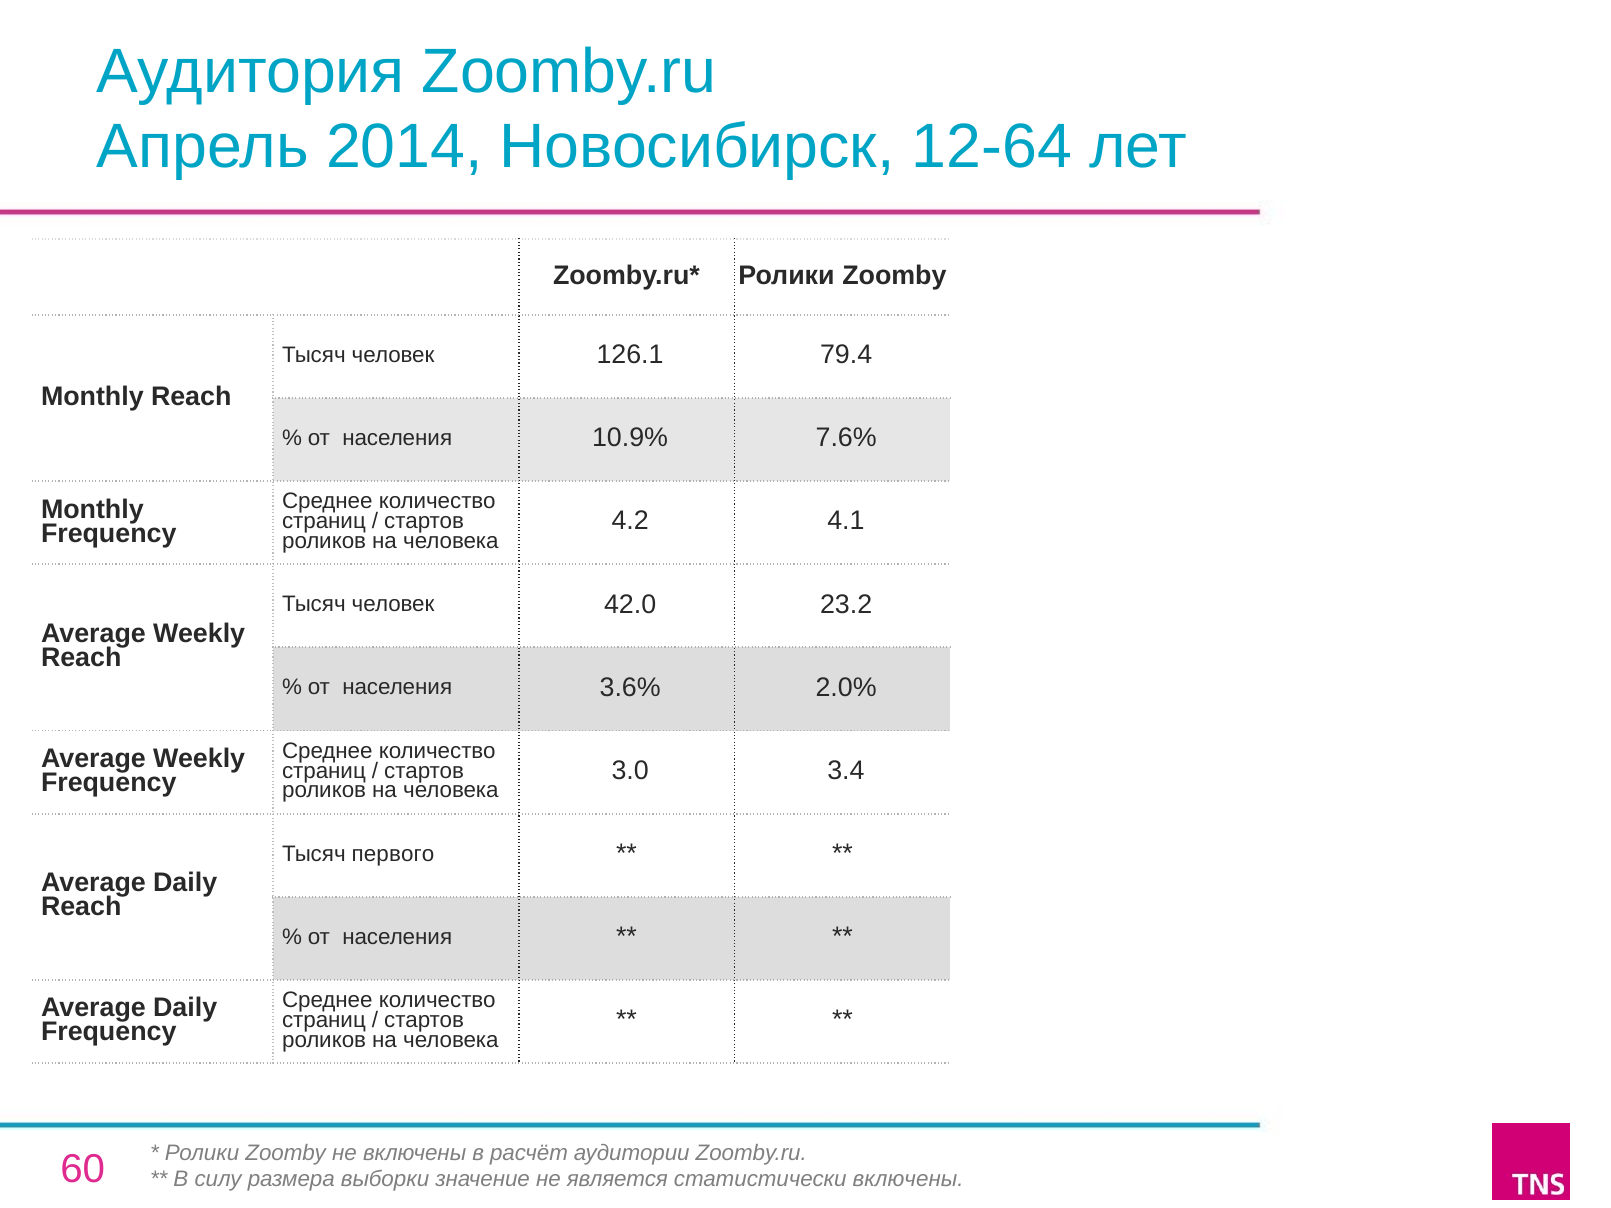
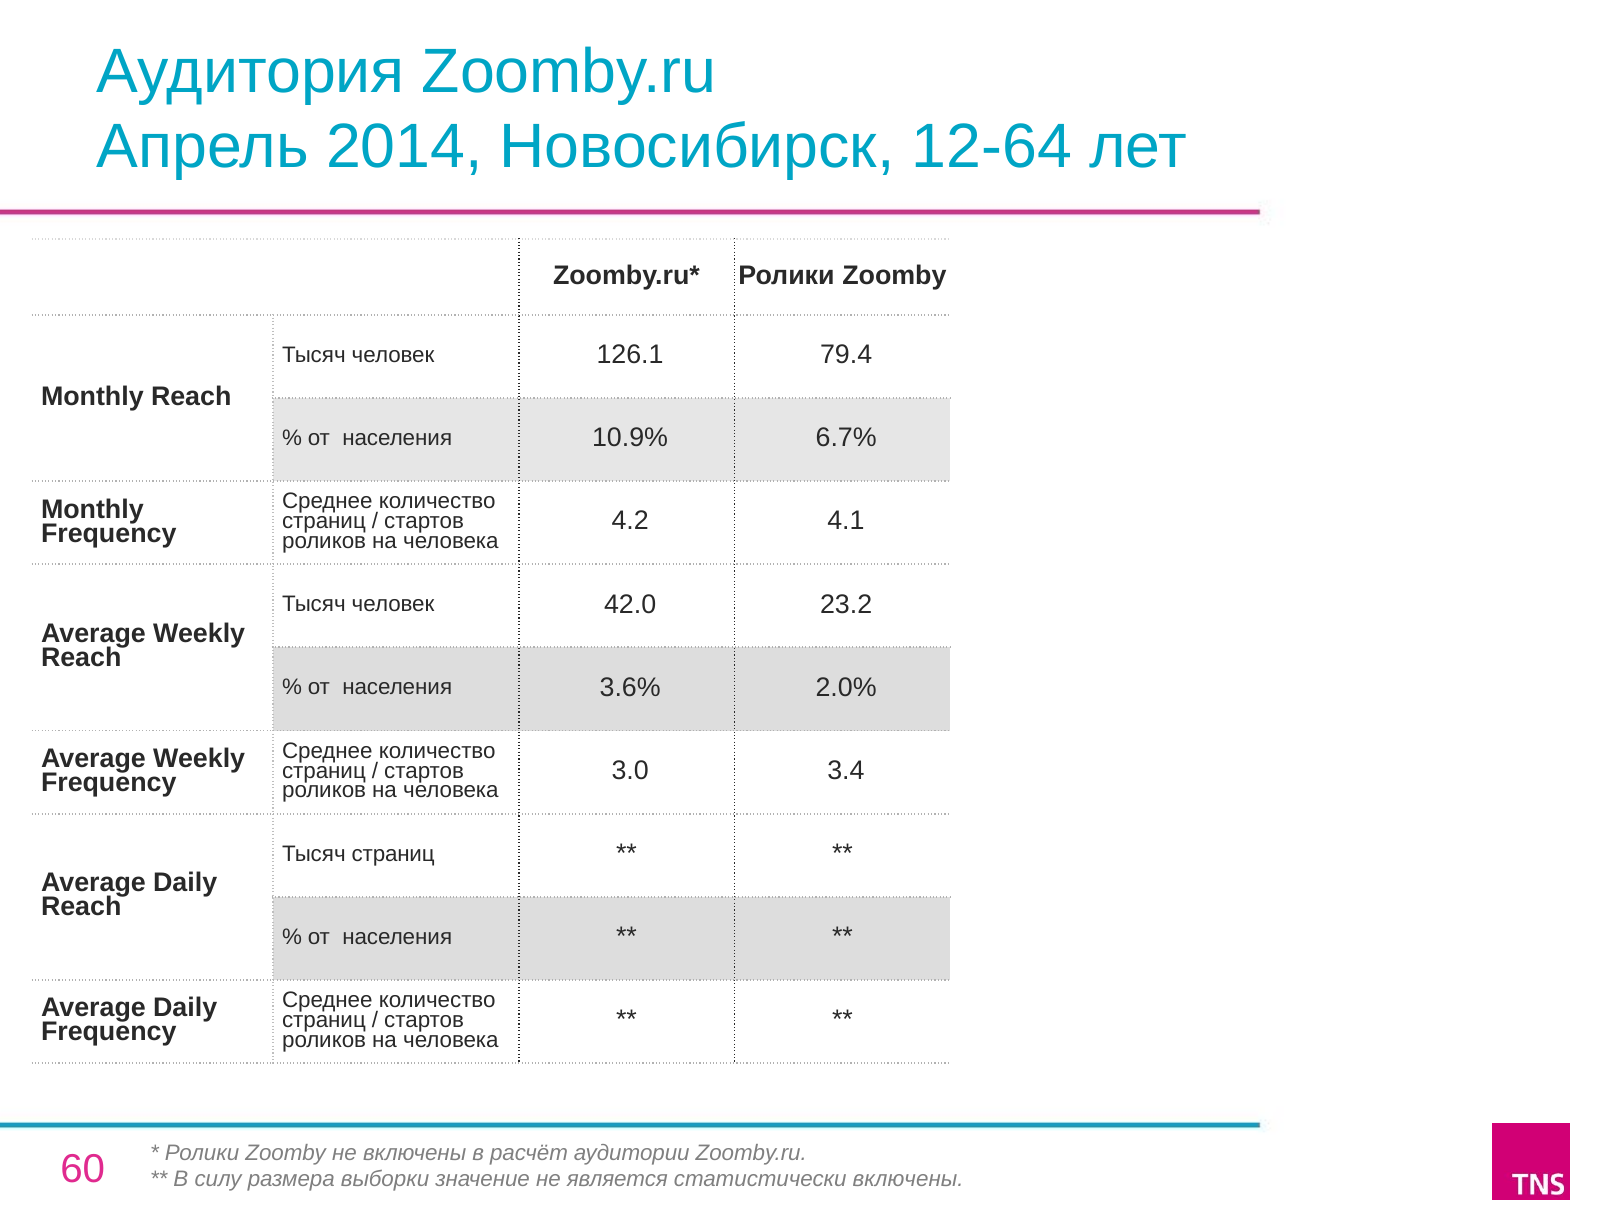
7.6%: 7.6% -> 6.7% (846, 438)
Тысяч первого: первого -> страниц (393, 854)
